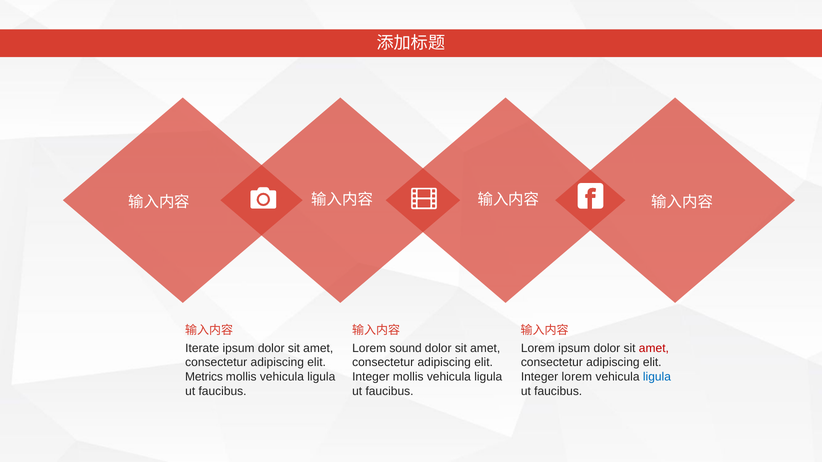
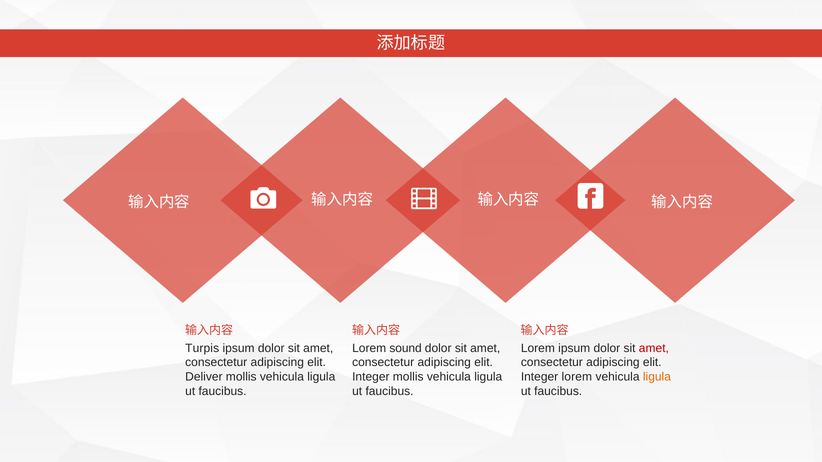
Iterate: Iterate -> Turpis (202, 348)
Metrics: Metrics -> Deliver (204, 377)
ligula colour: blue -> orange (657, 377)
